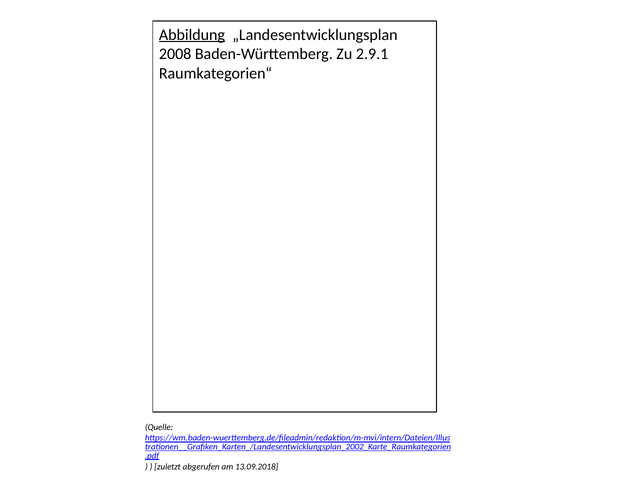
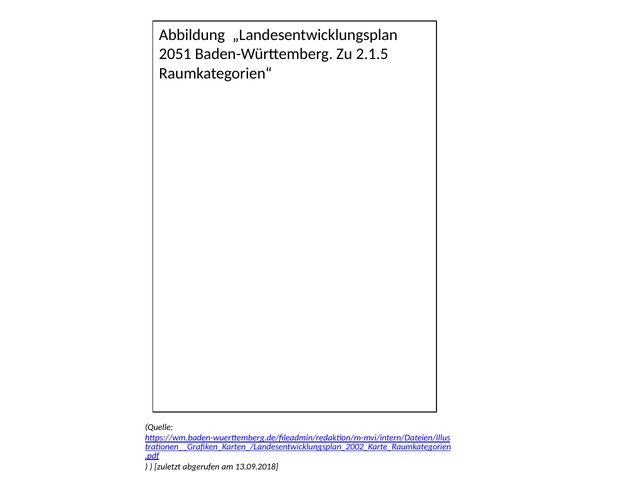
Abbildung underline: present -> none (192, 35)
2008: 2008 -> 2051 (175, 54)
2.9.1: 2.9.1 -> 2.1.5 (372, 54)
